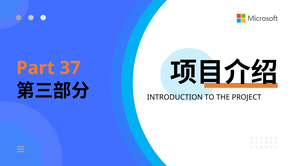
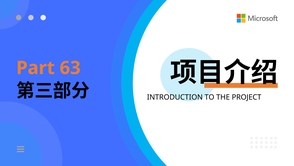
37: 37 -> 63 (70, 68)
